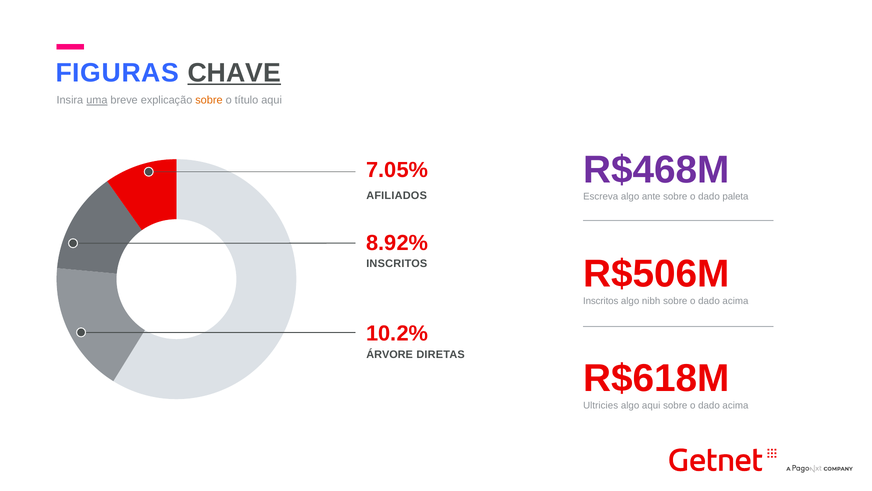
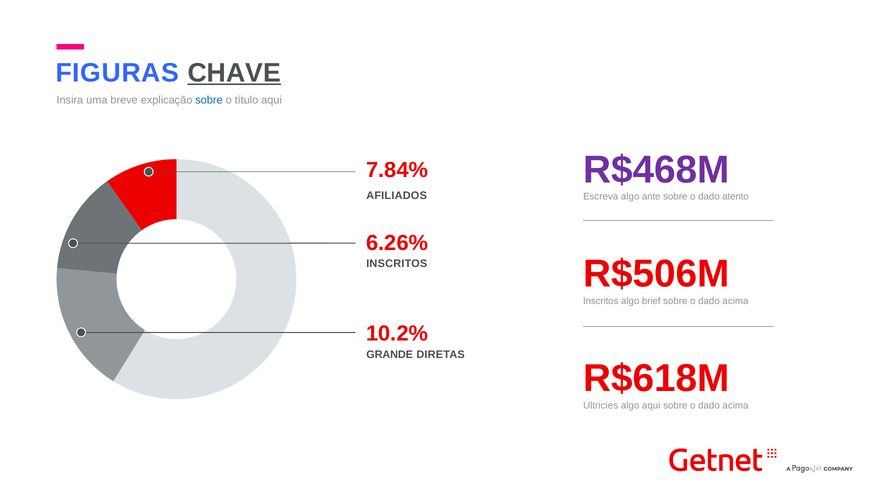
uma underline: present -> none (97, 100)
sobre colour: orange -> blue (209, 100)
7.05%: 7.05% -> 7.84% (397, 170)
paleta: paleta -> atento (735, 196)
8.92%: 8.92% -> 6.26% (397, 243)
nibh: nibh -> brief (651, 301)
ÁRVORE: ÁRVORE -> GRANDE (390, 354)
